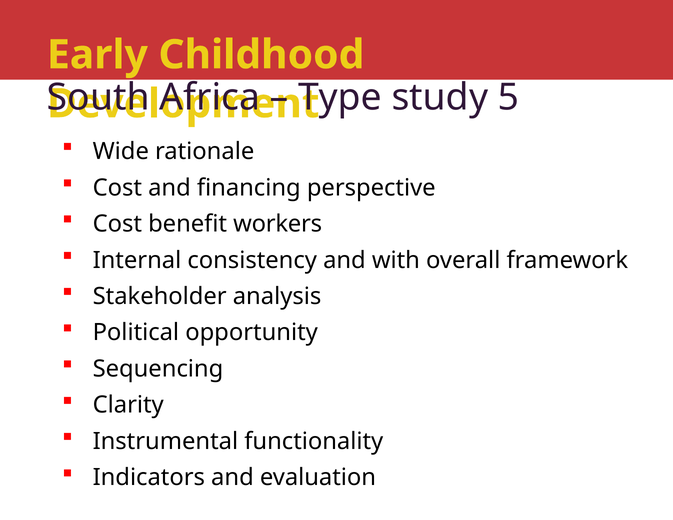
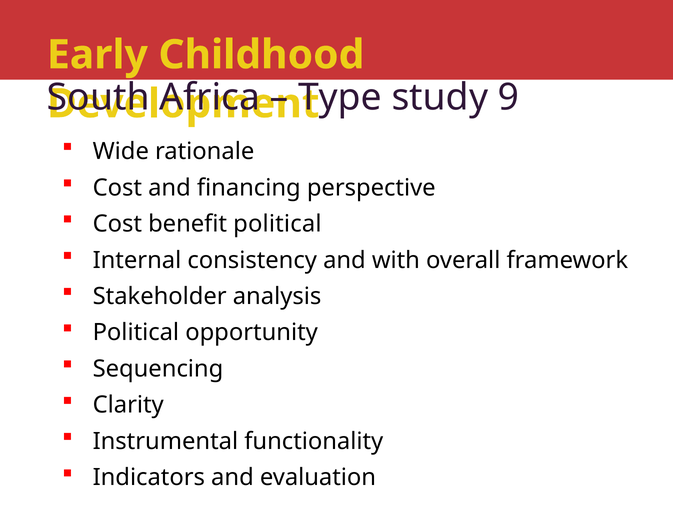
5: 5 -> 9 (508, 98)
benefit workers: workers -> political (277, 224)
